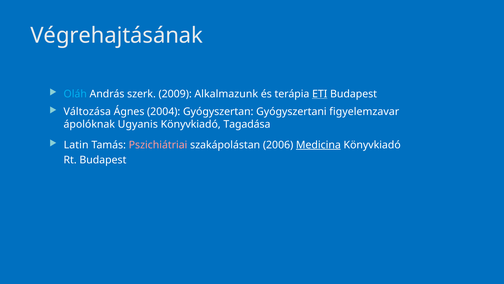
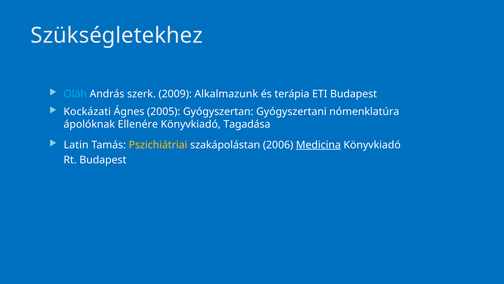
Végrehajtásának: Végrehajtásának -> Szükségletekhez (117, 35)
ETI underline: present -> none (320, 94)
Változása: Változása -> Kockázati (87, 112)
2004: 2004 -> 2005 (164, 112)
figyelemzavar: figyelemzavar -> nómenklatúra (364, 112)
Ugyanis: Ugyanis -> Ellenére (138, 124)
Pszichiátriai colour: pink -> yellow (158, 145)
